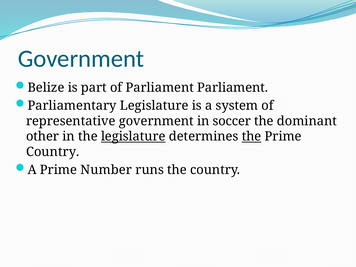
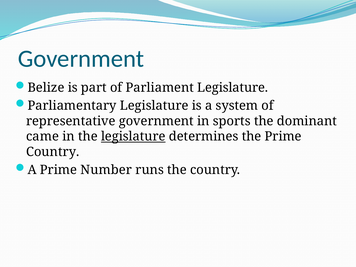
Parliament Parliament: Parliament -> Legislature (233, 88)
soccer: soccer -> sports (232, 121)
other: other -> came (42, 136)
the underline: present -> none (252, 136)
